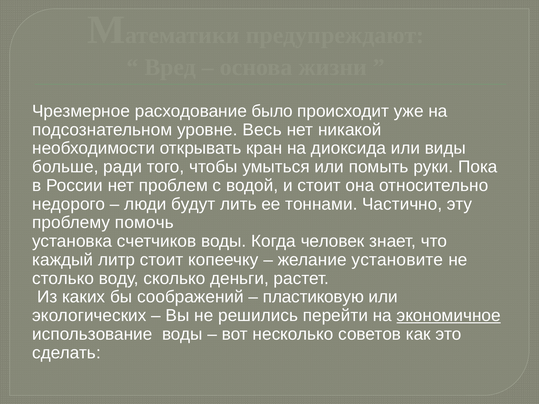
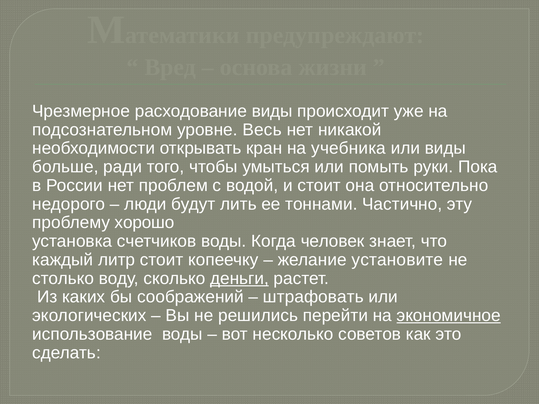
расходование было: было -> виды (272, 111)
диоксида: диоксида -> учебника (348, 148)
помочь: помочь -> хорошо (145, 223)
деньги underline: none -> present (239, 279)
пластиковую: пластиковую -> штрафовать (313, 297)
